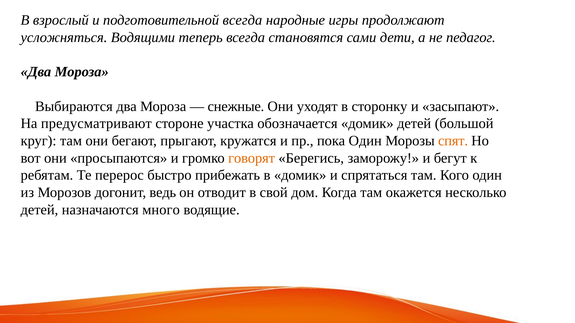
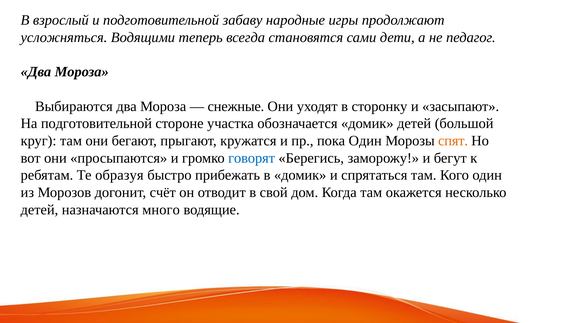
подготовительной всегда: всегда -> забаву (243, 20)
На предусматривают: предусматривают -> подготовительной (96, 124)
говорят colour: orange -> blue (252, 158)
перерос: перерос -> образуя (119, 175)
ведь: ведь -> счёт (163, 193)
